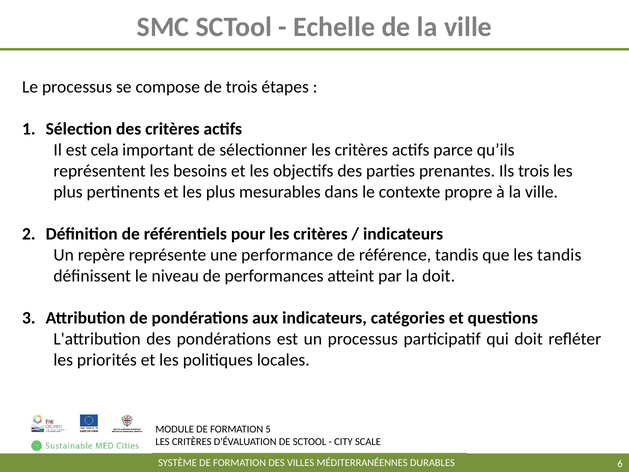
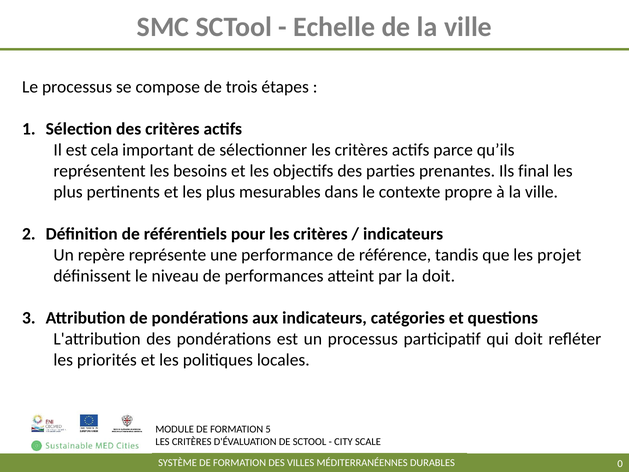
Ils trois: trois -> final (534, 171)
les tandis: tandis -> projet (559, 255)
6: 6 -> 0 (620, 464)
